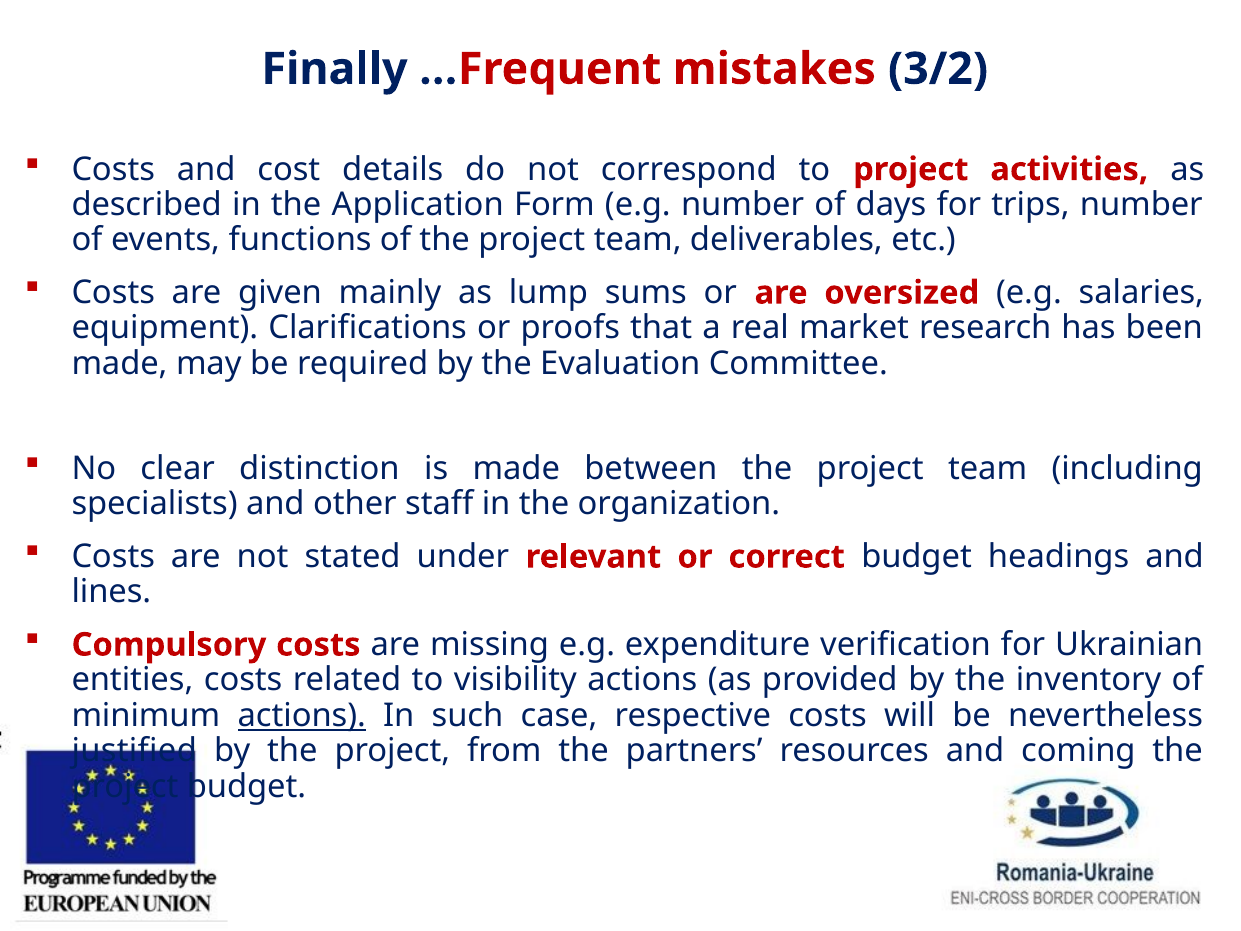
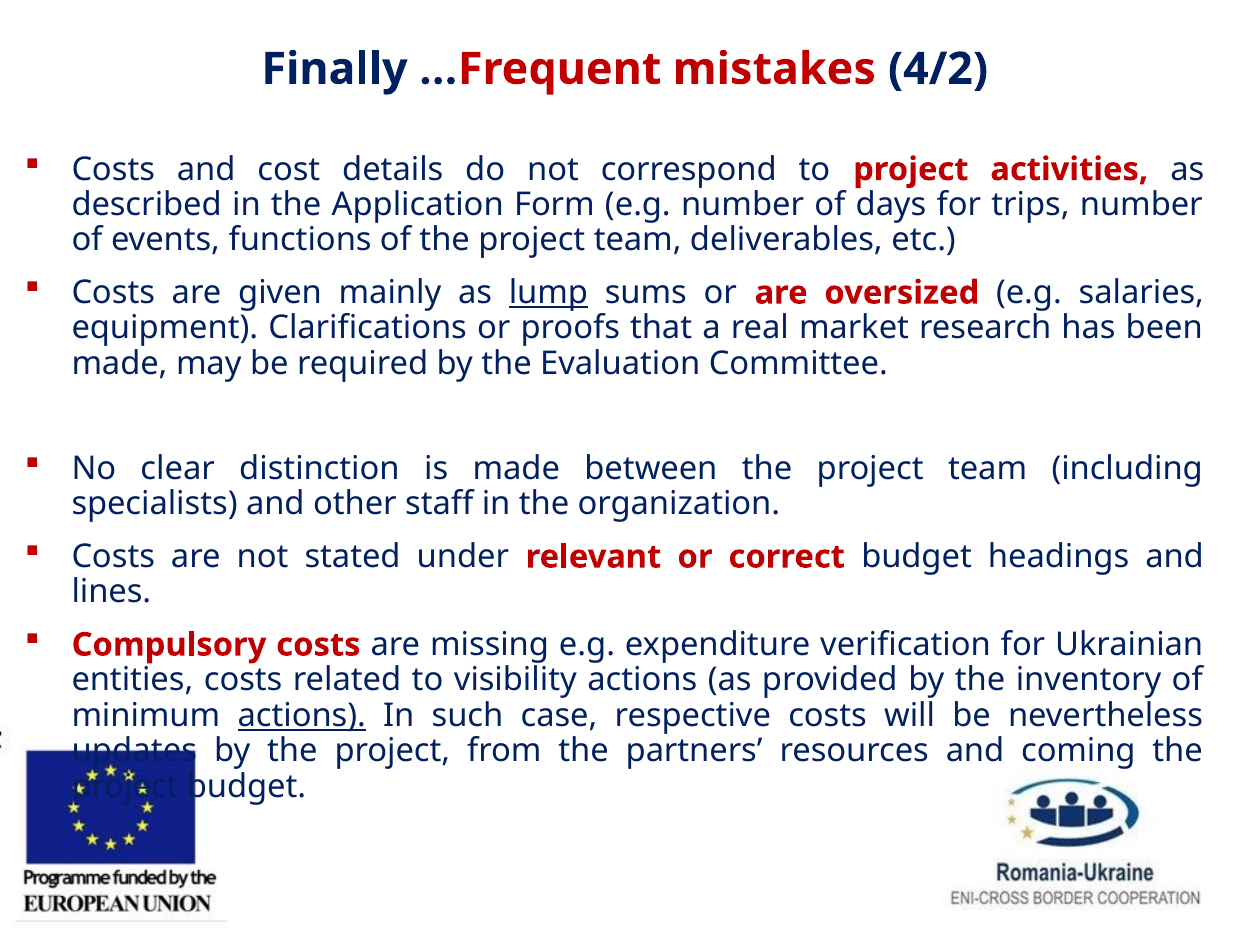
3/2: 3/2 -> 4/2 (938, 69)
lump underline: none -> present (548, 293)
justified: justified -> updates (134, 751)
